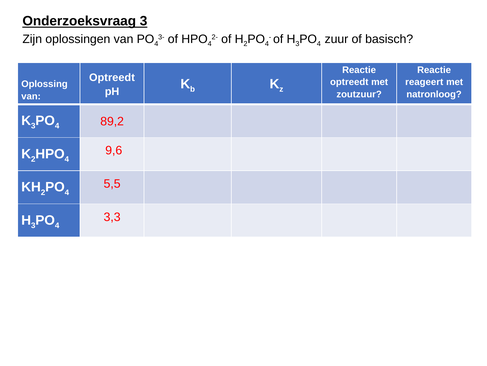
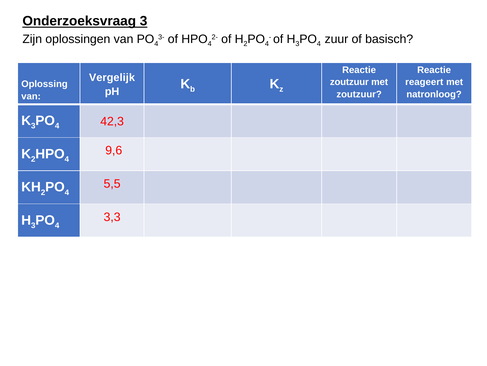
Optreedt: Optreedt -> Vergelijk (112, 78)
optreedt: optreedt -> zoutzuur (349, 82)
89,2: 89,2 -> 42,3 (112, 121)
